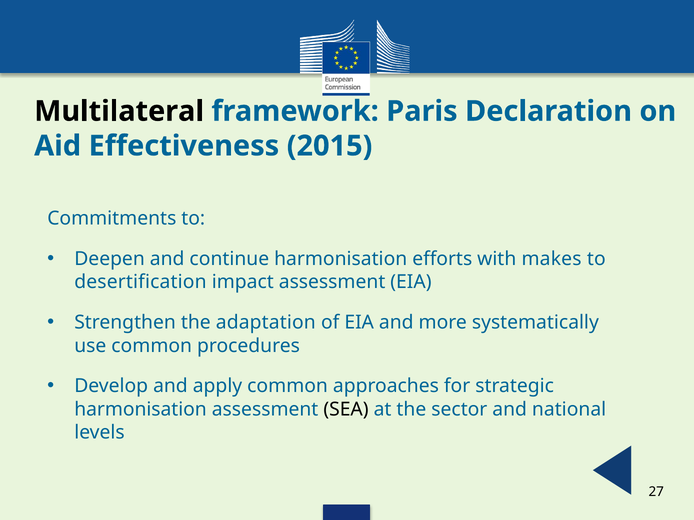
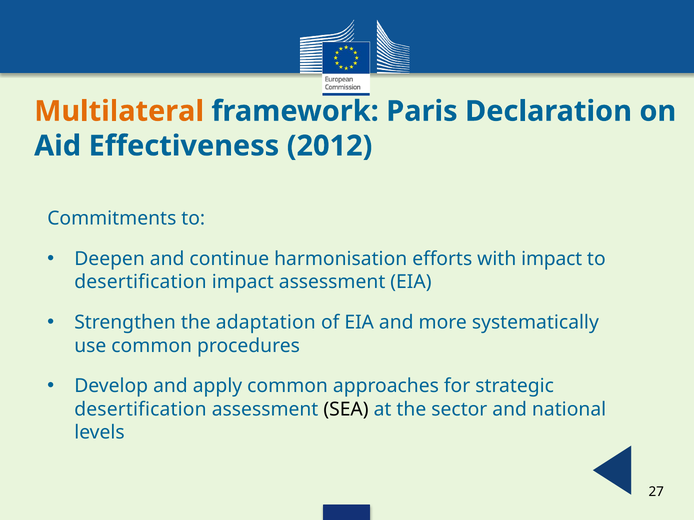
Multilateral colour: black -> orange (119, 111)
2015: 2015 -> 2012 (330, 146)
with makes: makes -> impact (552, 259)
harmonisation: harmonisation -> desertification (140, 410)
